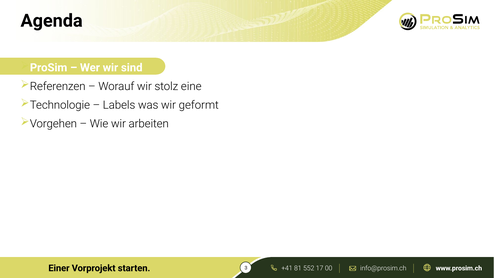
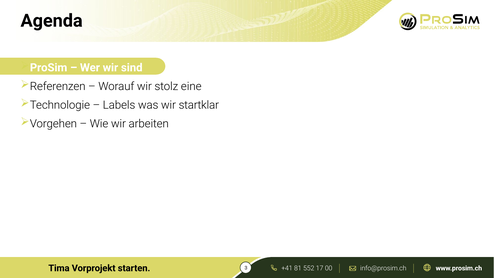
geformt: geformt -> startklar (199, 105)
Einer: Einer -> Tima (59, 268)
